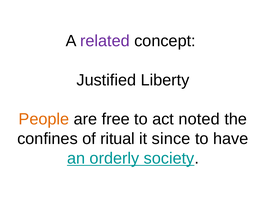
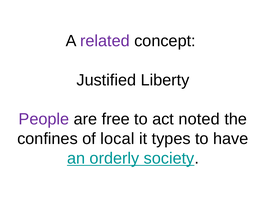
People colour: orange -> purple (44, 119)
ritual: ritual -> local (117, 138)
since: since -> types (171, 138)
